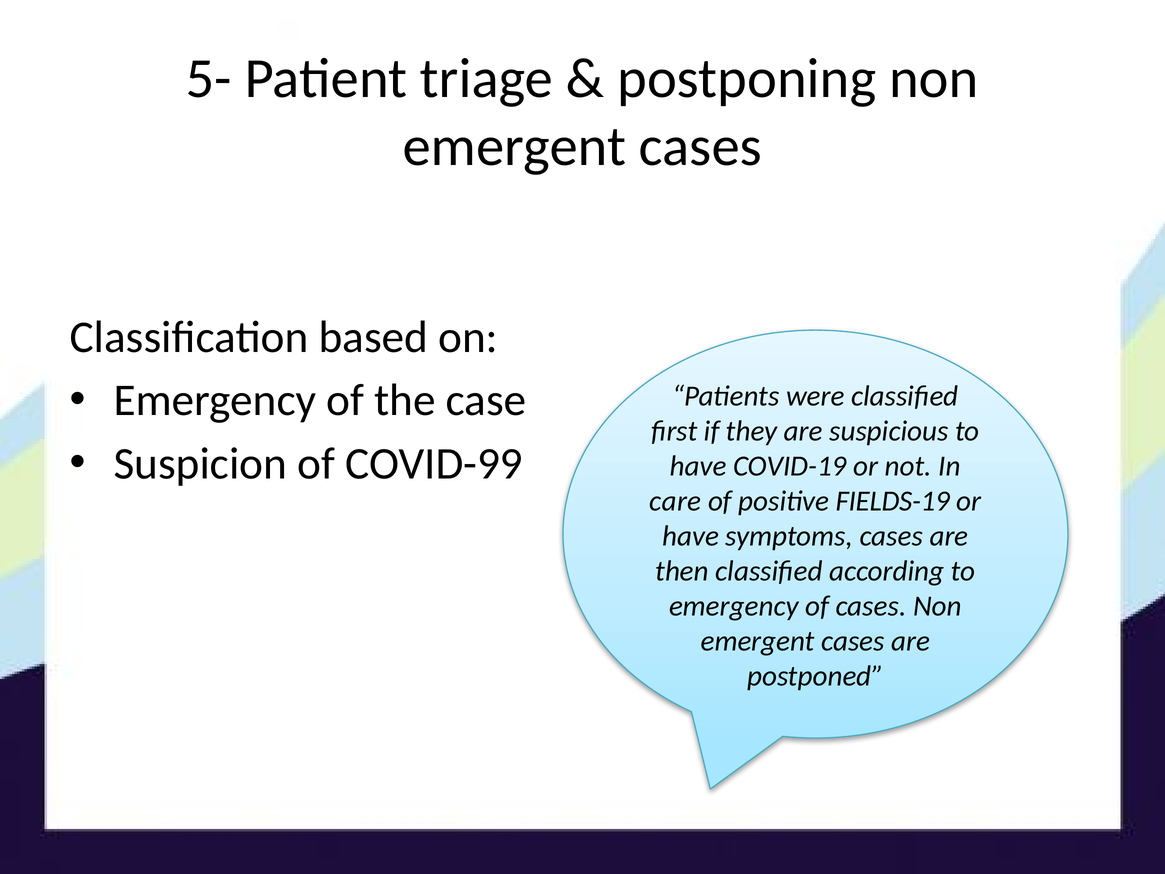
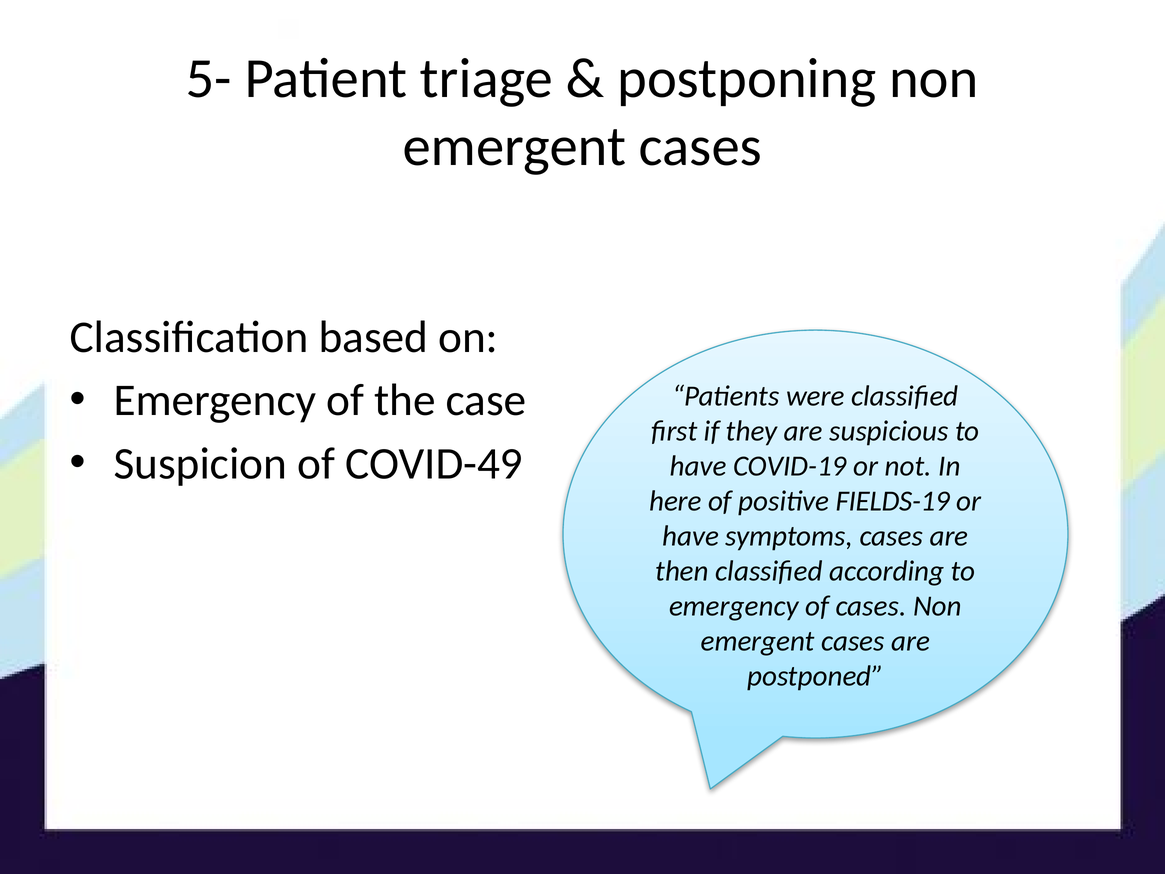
COVID-99: COVID-99 -> COVID-49 (434, 464)
care: care -> here (676, 501)
